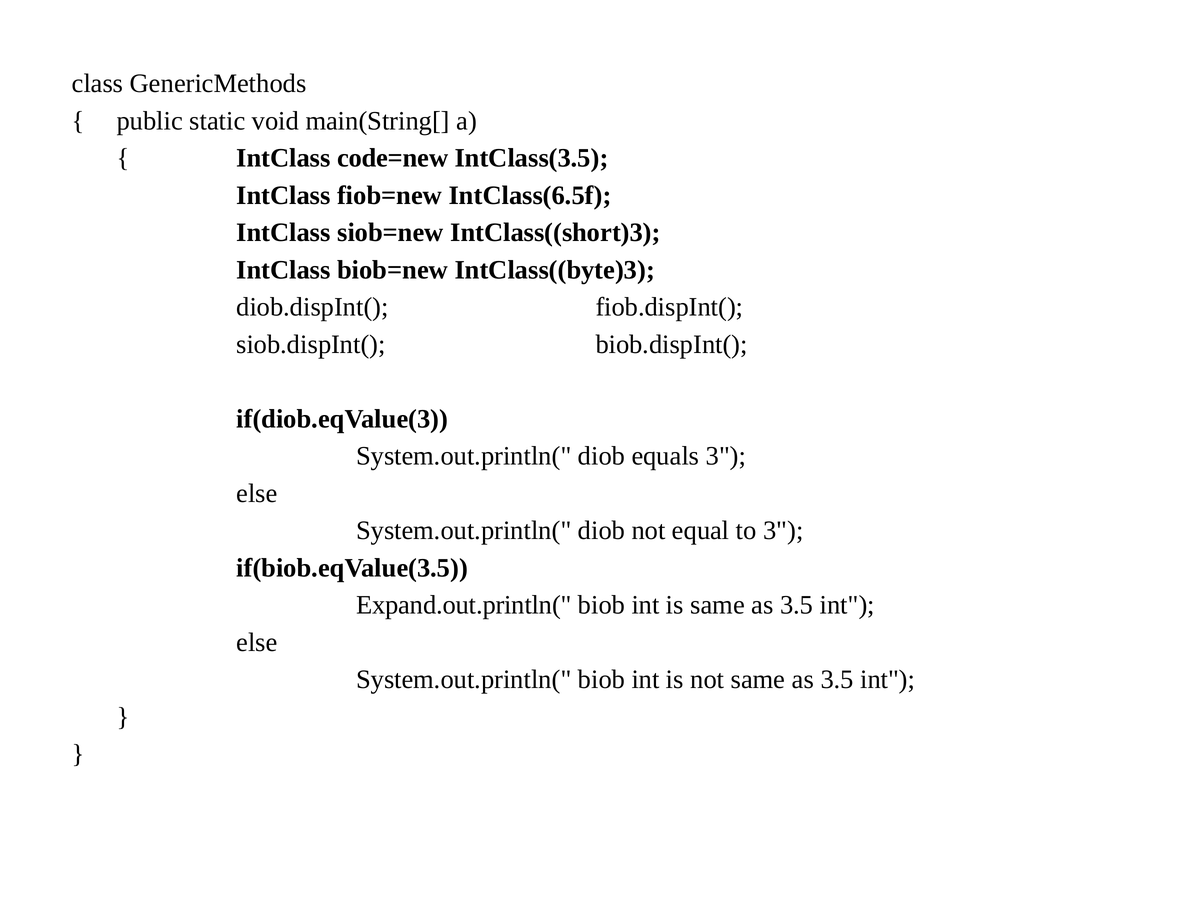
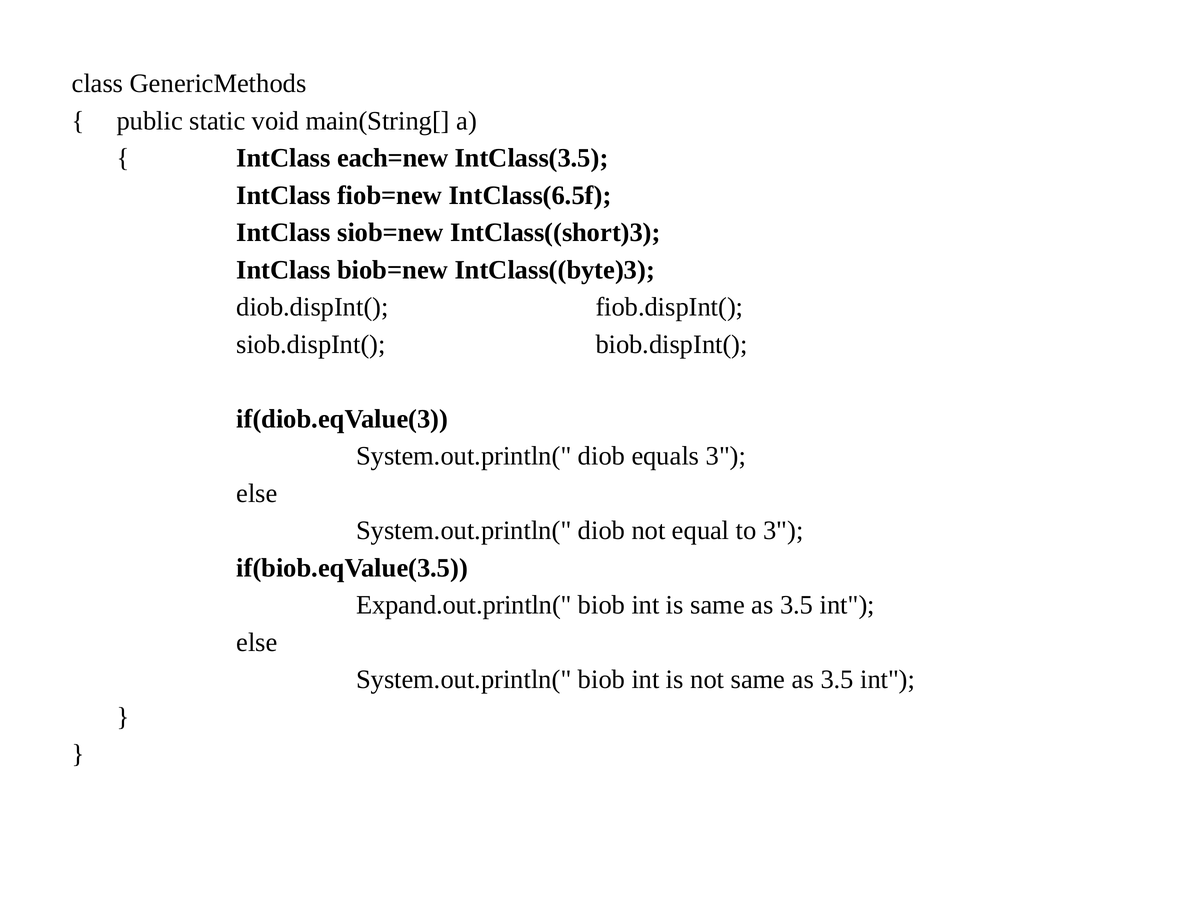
code=new: code=new -> each=new (393, 158)
